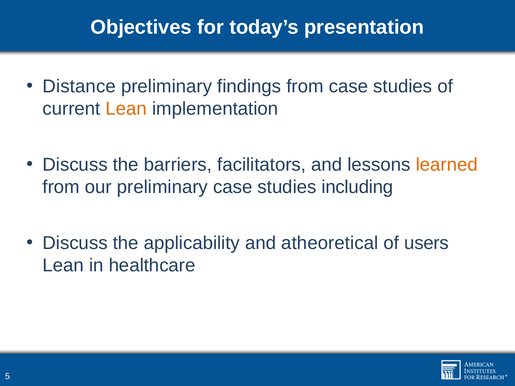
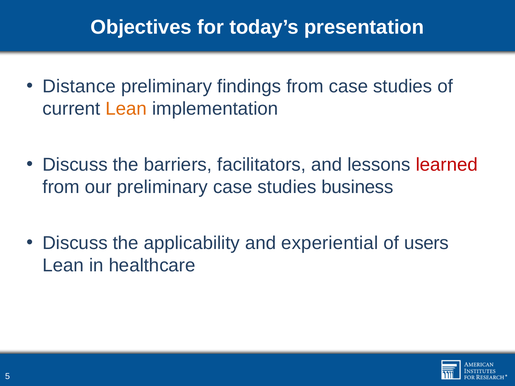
learned colour: orange -> red (447, 165)
including: including -> business (357, 187)
atheoretical: atheoretical -> experiential (330, 243)
